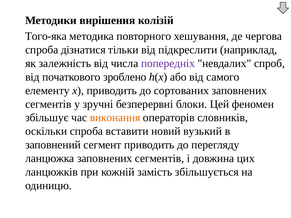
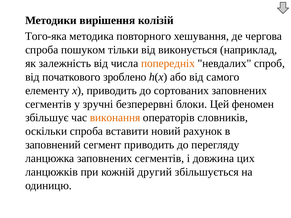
дізнатися: дізнатися -> пошуком (83, 50)
підкреслити: підкреслити -> виконується (188, 50)
попередніх colour: purple -> orange (168, 63)
вузький: вузький -> рахунок (203, 131)
замість: замість -> другий (155, 172)
